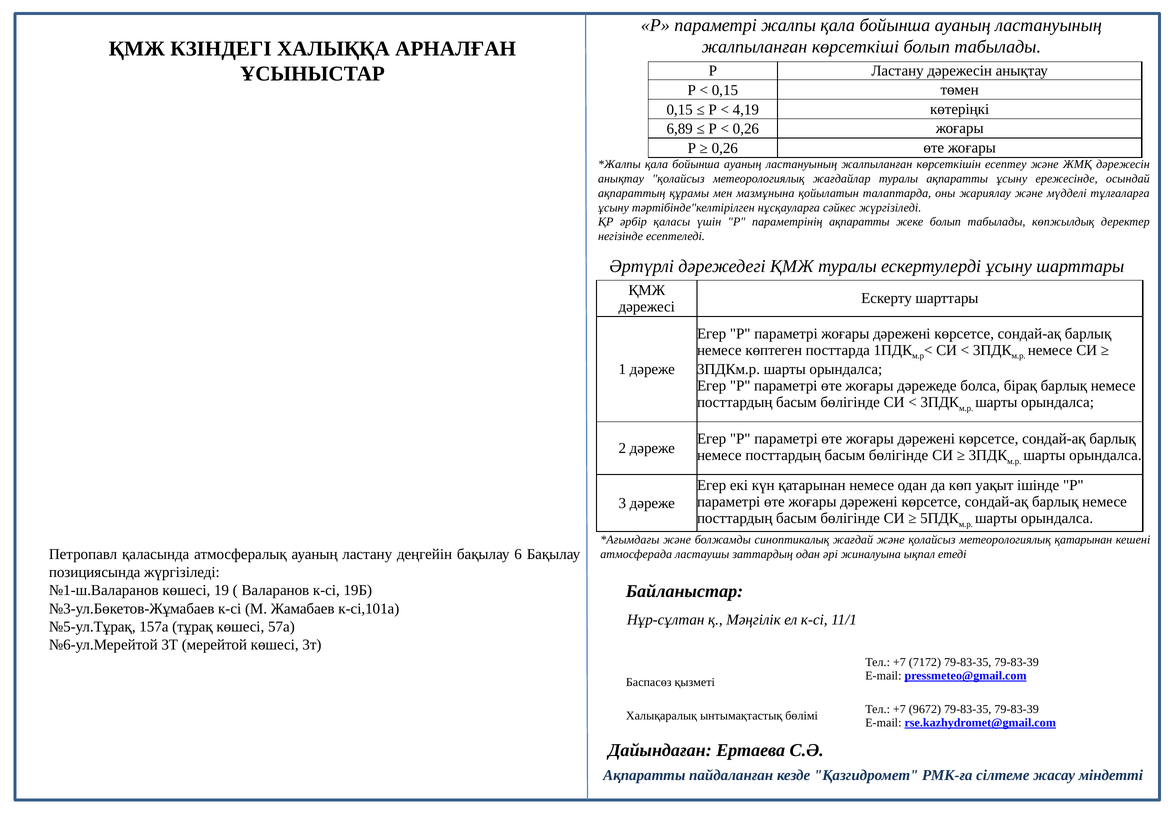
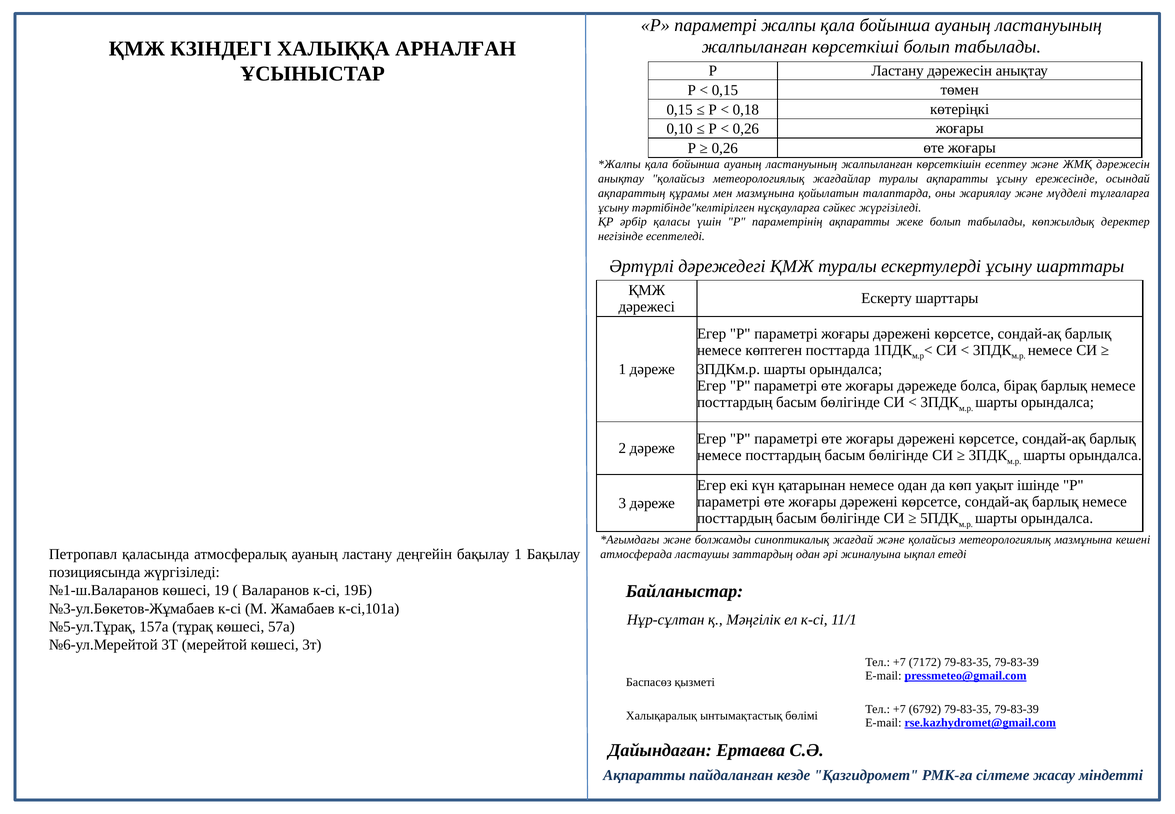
4,19: 4,19 -> 0,18 (746, 110)
6,89: 6,89 -> 0,10 (680, 129)
метеорологиялық қатарынан: қатарынан -> мазмұнына (1083, 539)
бақылау 6: 6 -> 1 (518, 554)
9672: 9672 -> 6792 (925, 709)
